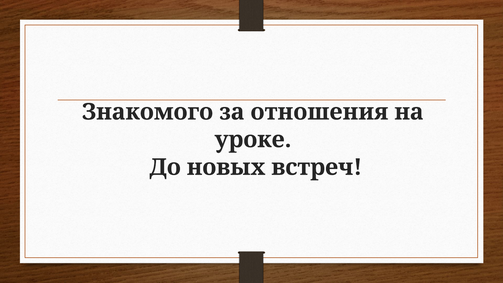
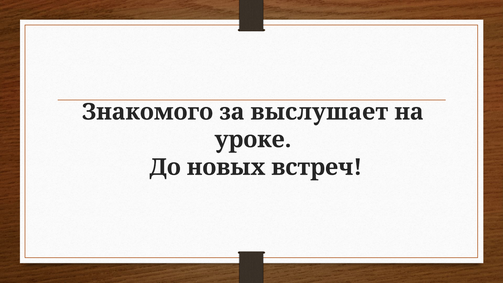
отношения: отношения -> выслушает (319, 112)
